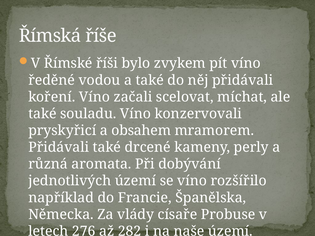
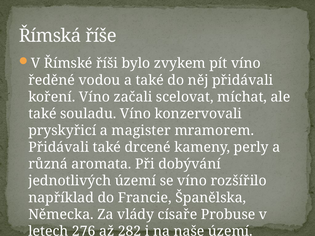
obsahem: obsahem -> magister (141, 131)
